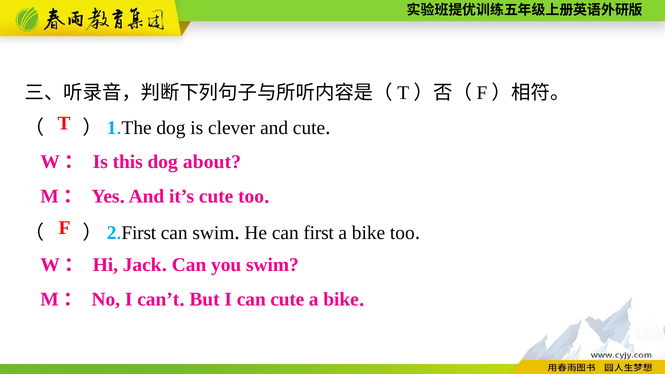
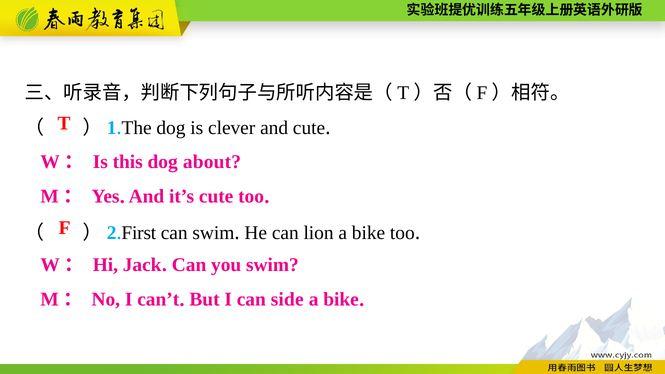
can first: first -> lion (319, 233)
can cute: cute -> side (287, 300)
